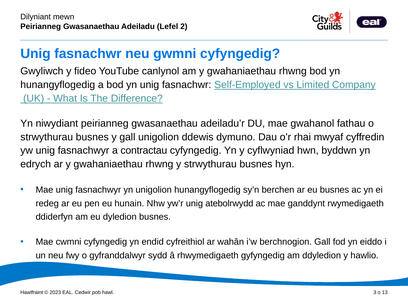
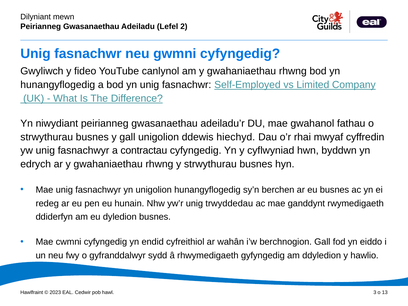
dymuno: dymuno -> hiechyd (236, 137)
atebolrwydd: atebolrwydd -> trwyddedau (229, 203)
